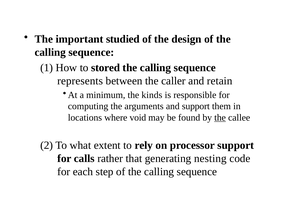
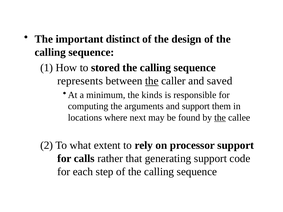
studied: studied -> distinct (123, 39)
the underline: none -> present (152, 81)
retain: retain -> saved (220, 81)
void: void -> next (138, 118)
generating nesting: nesting -> support (210, 159)
